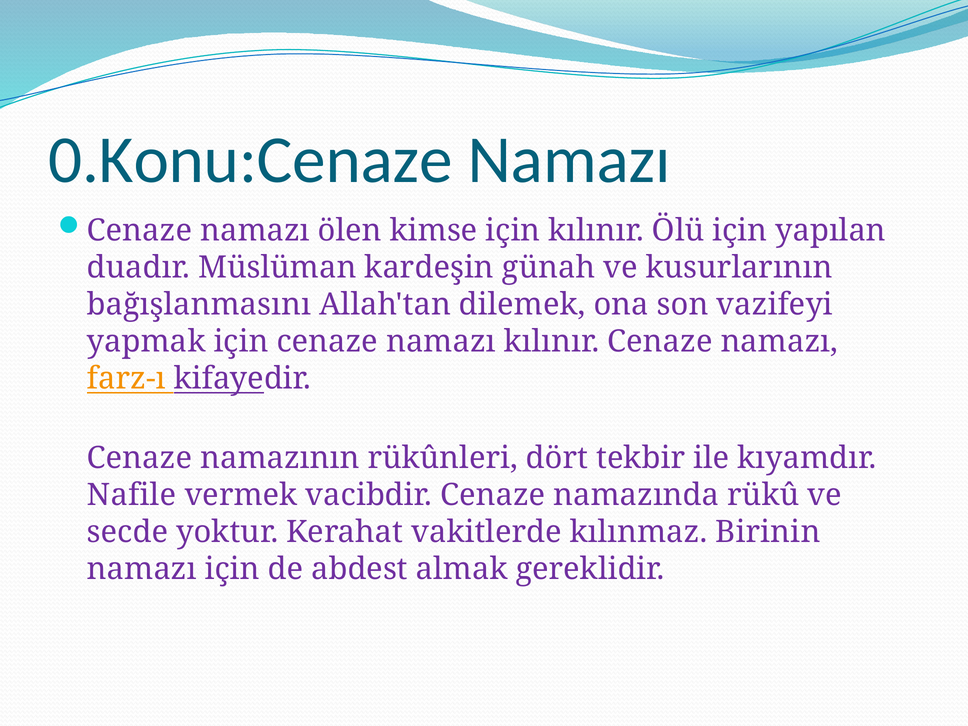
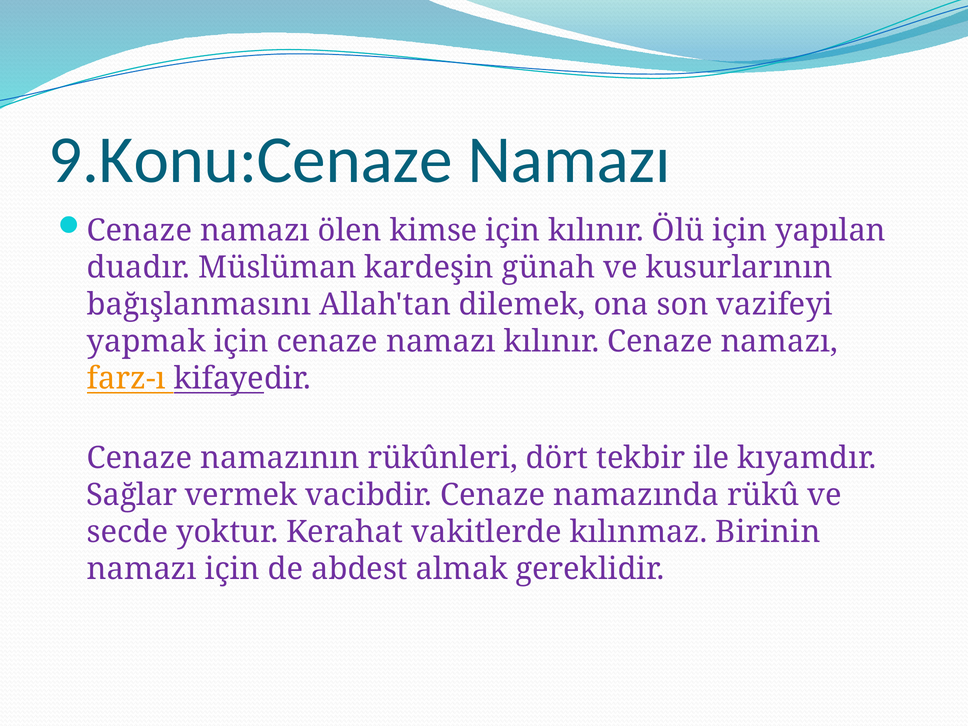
0.Konu:Cenaze: 0.Konu:Cenaze -> 9.Konu:Cenaze (250, 160)
Nafile: Nafile -> Sağlar (132, 495)
